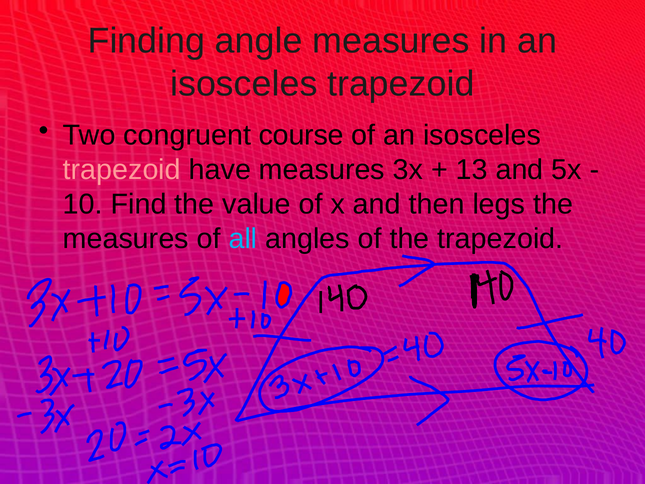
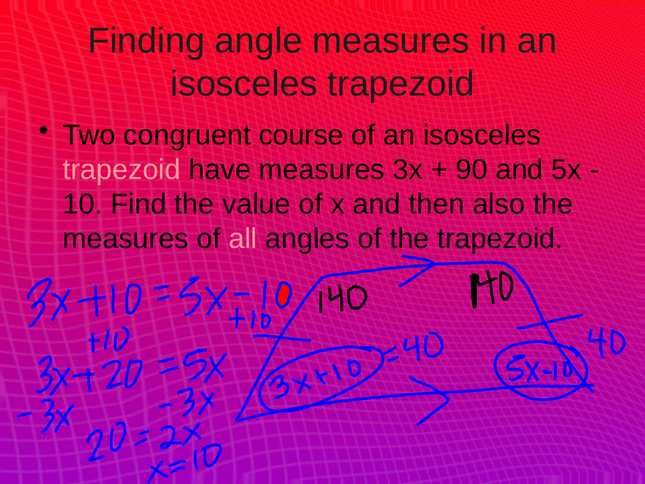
13: 13 -> 90 (472, 170)
legs: legs -> also (499, 204)
all colour: light blue -> pink (243, 239)
